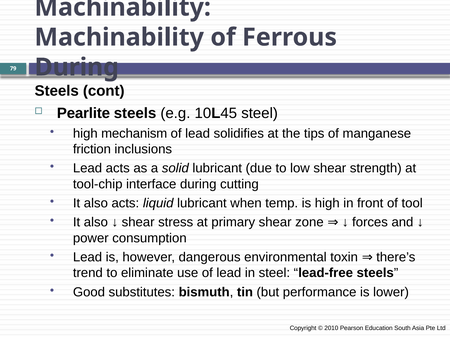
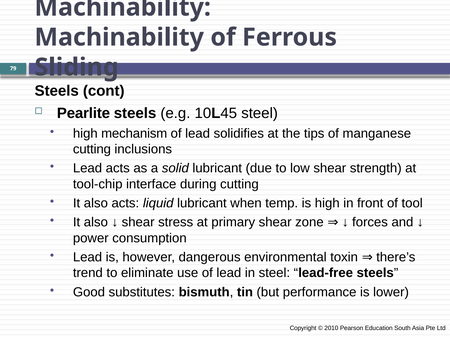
During: During -> Sliding (77, 67)
friction: friction -> cutting (92, 149)
